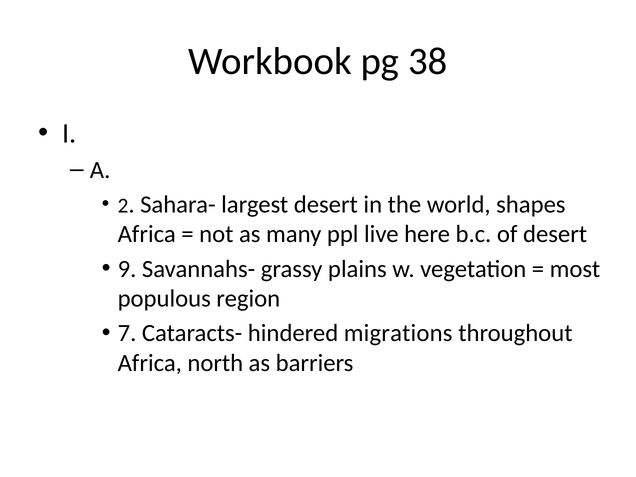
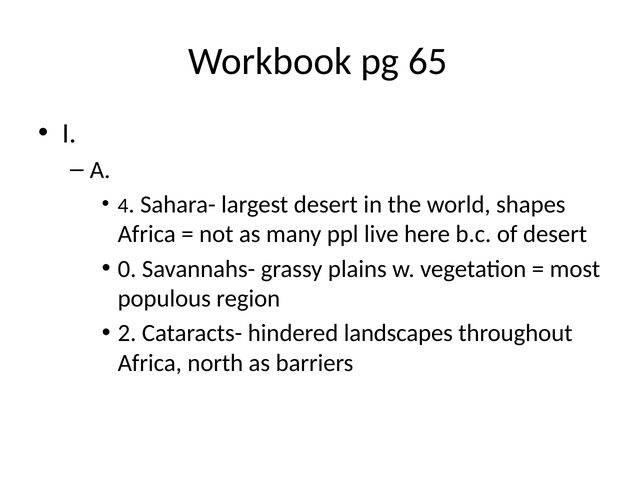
38: 38 -> 65 (428, 62)
2: 2 -> 4 (123, 206)
9: 9 -> 0 (127, 269)
7: 7 -> 2 (127, 333)
migrations: migrations -> landscapes (398, 333)
